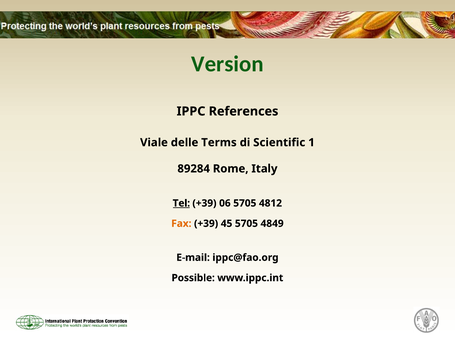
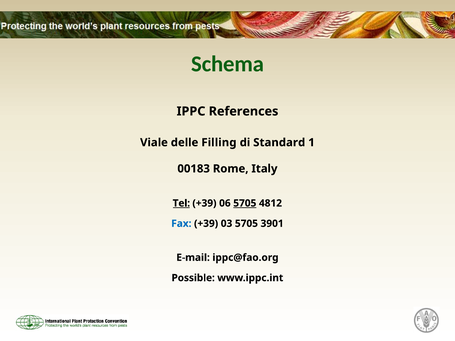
Version: Version -> Schema (228, 64)
Terms: Terms -> Filling (219, 143)
Scientific: Scientific -> Standard (279, 143)
89284: 89284 -> 00183 (194, 169)
5705 underline: none -> present (245, 203)
Fax colour: orange -> blue (181, 224)
45: 45 -> 03 (227, 224)
4849: 4849 -> 3901 (272, 224)
